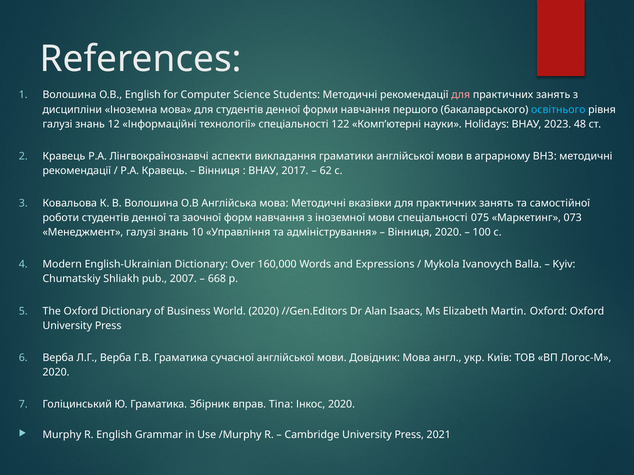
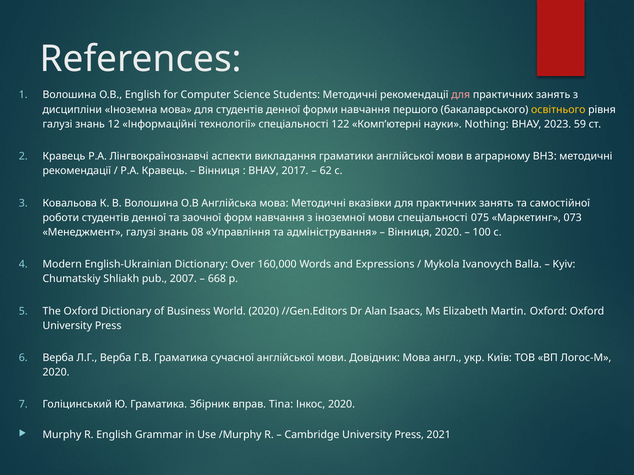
освітнього colour: light blue -> yellow (558, 110)
Holidays: Holidays -> Nothing (487, 124)
48: 48 -> 59 (580, 124)
10: 10 -> 08 (197, 232)
